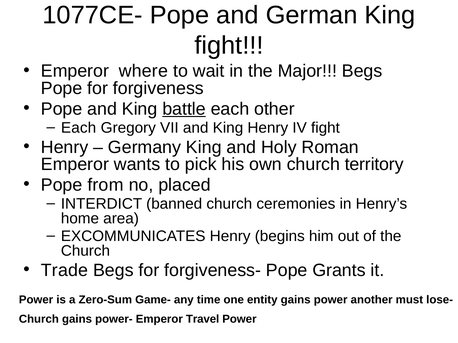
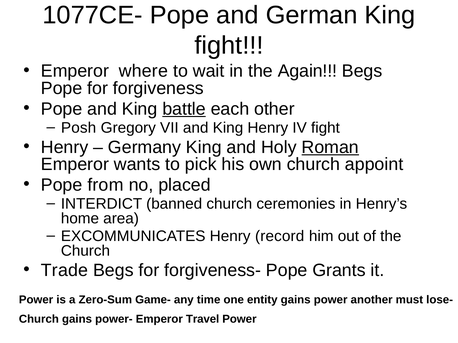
Major: Major -> Again (307, 71)
Each: Each -> Posh (79, 128)
Roman underline: none -> present (330, 147)
territory: territory -> appoint (374, 164)
begins: begins -> record (280, 237)
